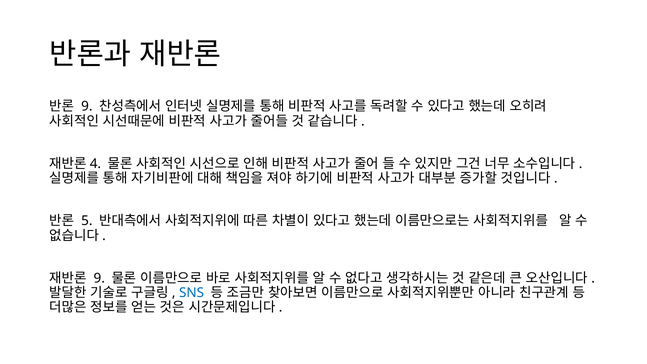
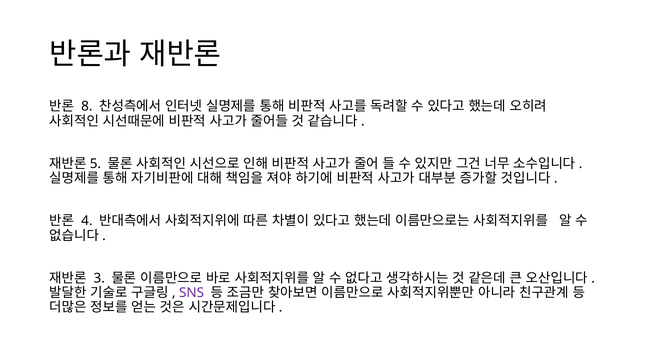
9: 9 -> 8 (87, 107)
4: 4 -> 5 (95, 164)
5: 5 -> 4 (87, 221)
9: 9 -> 3 (99, 278)
SNS colour: blue -> purple (192, 293)
